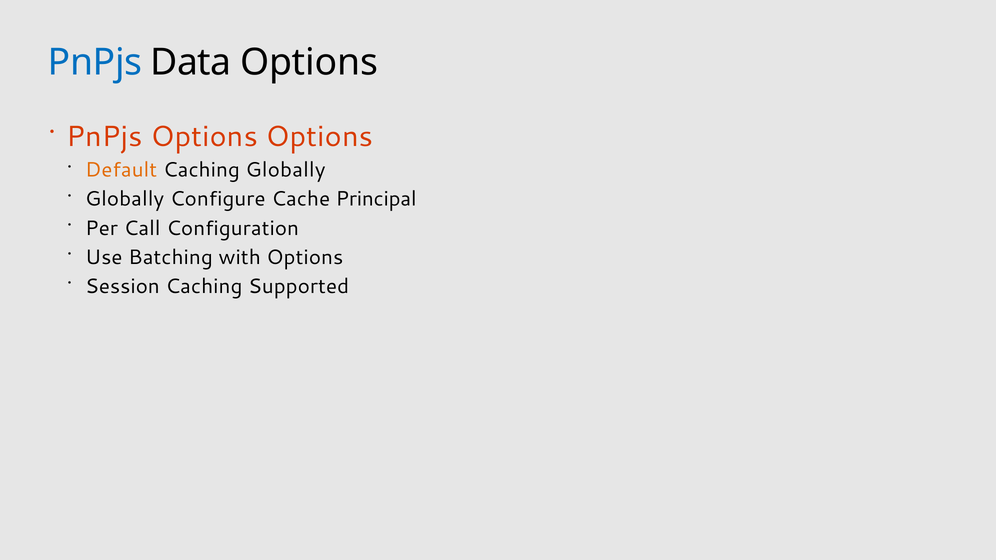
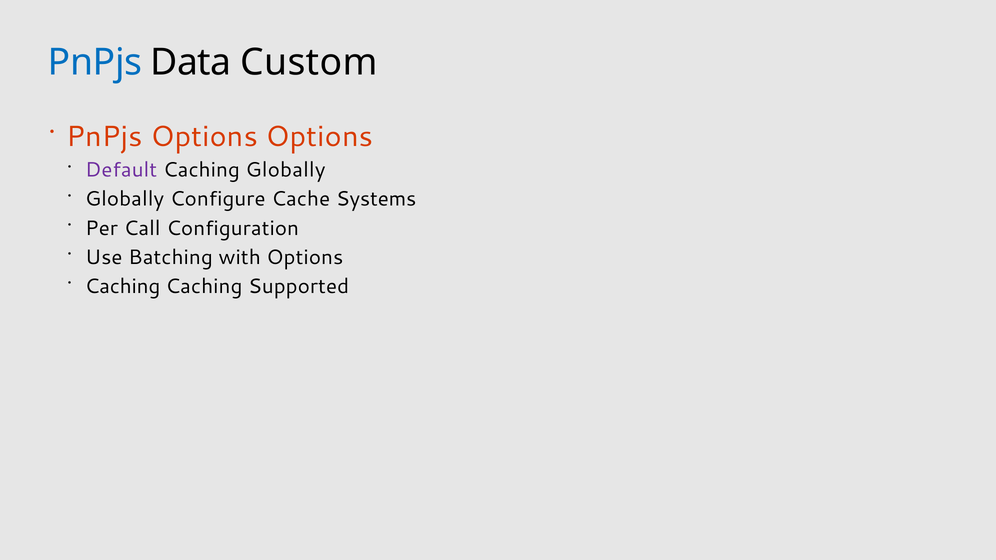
Data Options: Options -> Custom (309, 62)
Default colour: orange -> purple (121, 170)
Principal: Principal -> Systems (376, 199)
Session: Session -> Caching (123, 286)
